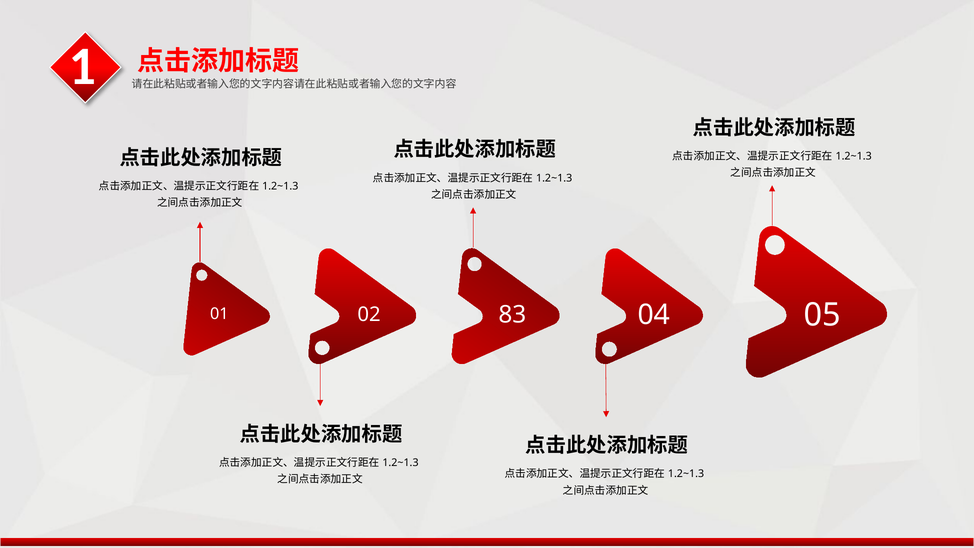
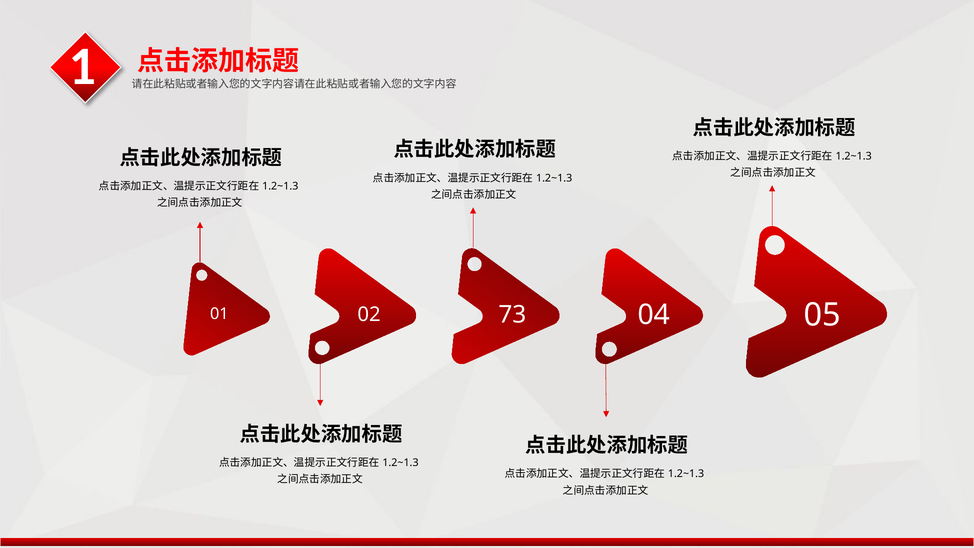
83: 83 -> 73 (512, 314)
